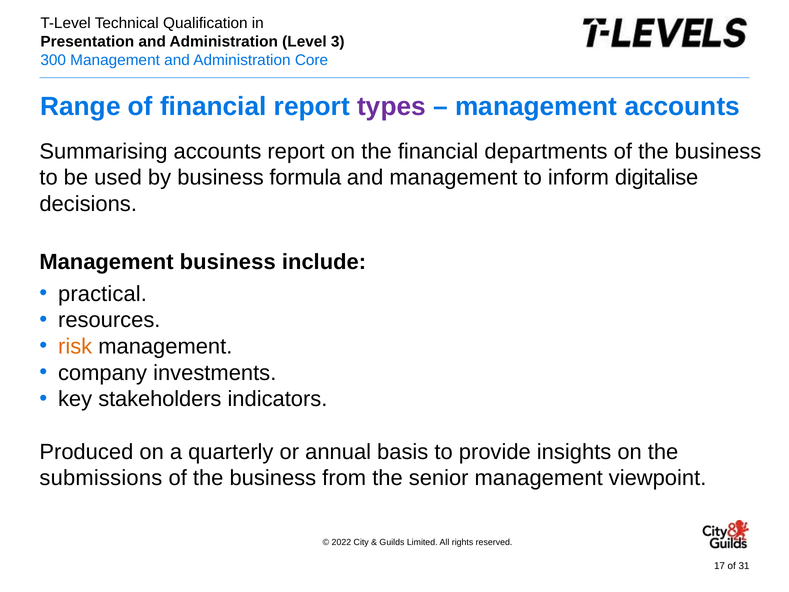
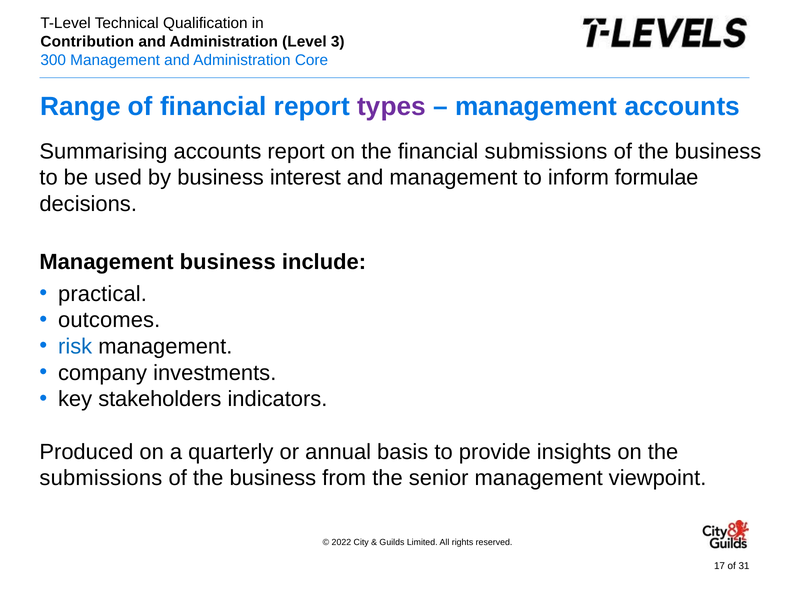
Presentation: Presentation -> Contribution (87, 42)
financial departments: departments -> submissions (546, 151)
formula: formula -> interest (305, 178)
digitalise: digitalise -> formulae (657, 178)
resources: resources -> outcomes (109, 320)
risk colour: orange -> blue (75, 346)
